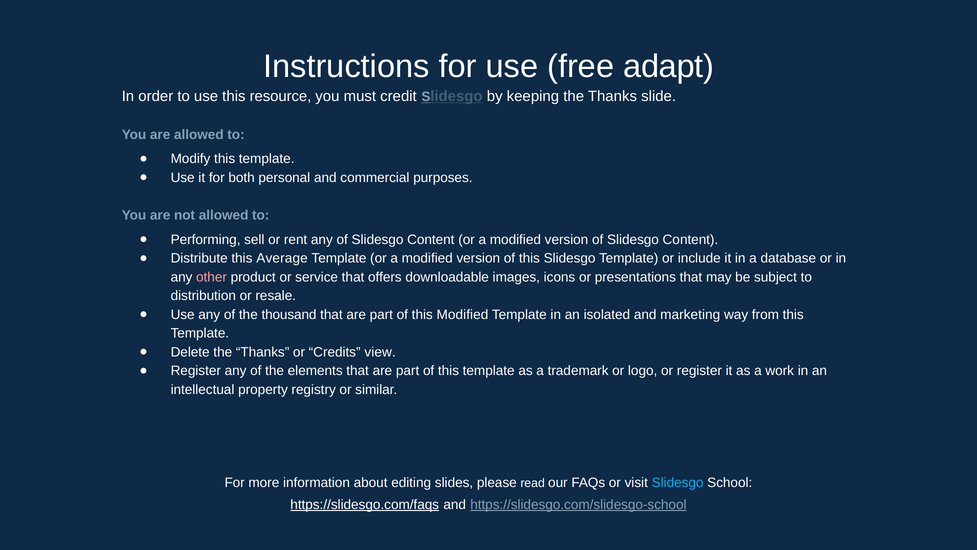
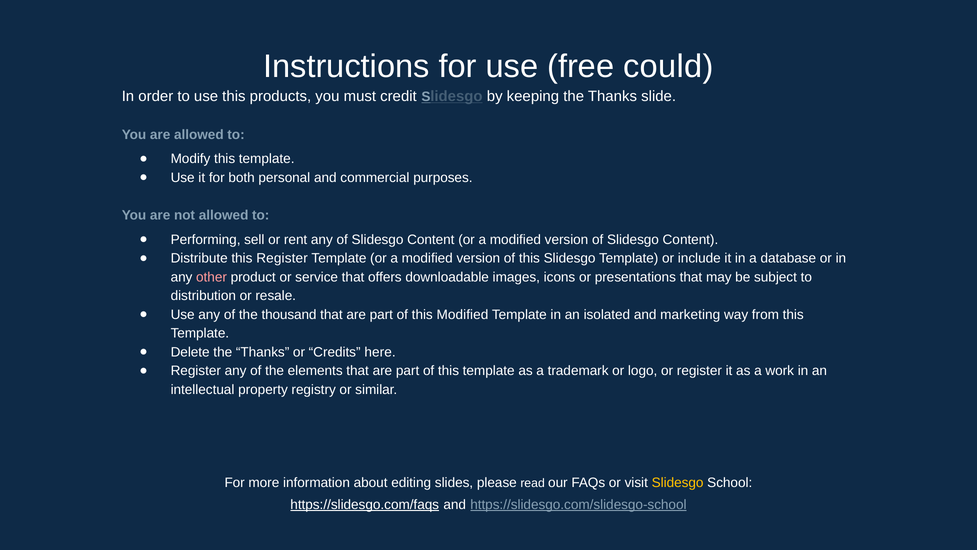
adapt: adapt -> could (668, 66)
resource: resource -> products (280, 96)
this Average: Average -> Register (282, 258)
view: view -> here (380, 352)
Slidesgo colour: light blue -> yellow (678, 482)
